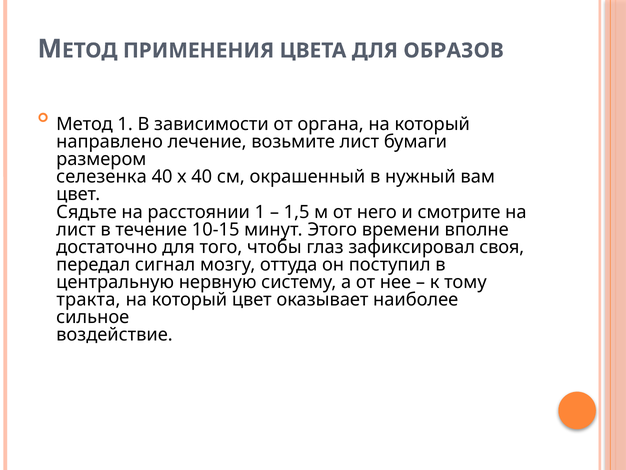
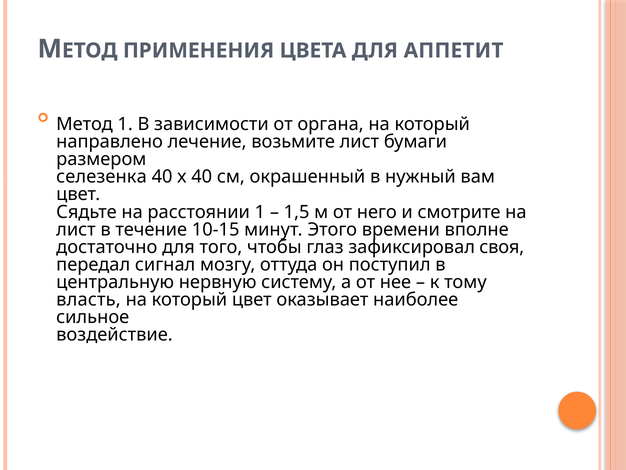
ОБРАЗОВ: ОБРАЗОВ -> АППЕТИТ (454, 51)
тракта: тракта -> власть (88, 299)
